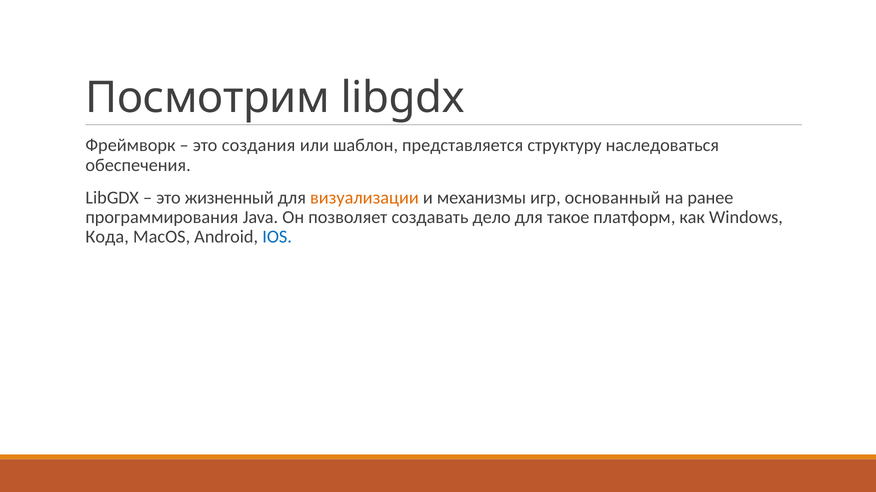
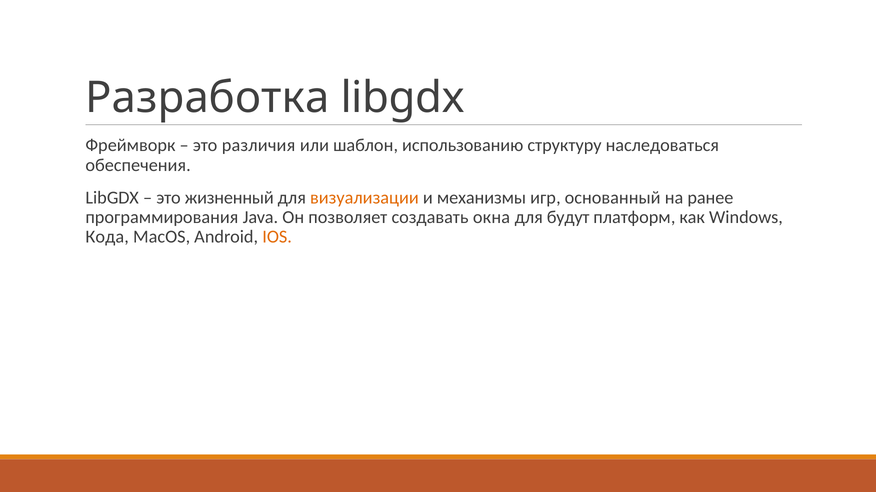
Посмотрим: Посмотрим -> Разработка (207, 98)
создания: создания -> различия (259, 146)
представляется: представляется -> использованию (463, 146)
дело: дело -> окна (491, 218)
такое: такое -> будут (568, 218)
IOS colour: blue -> orange (277, 237)
